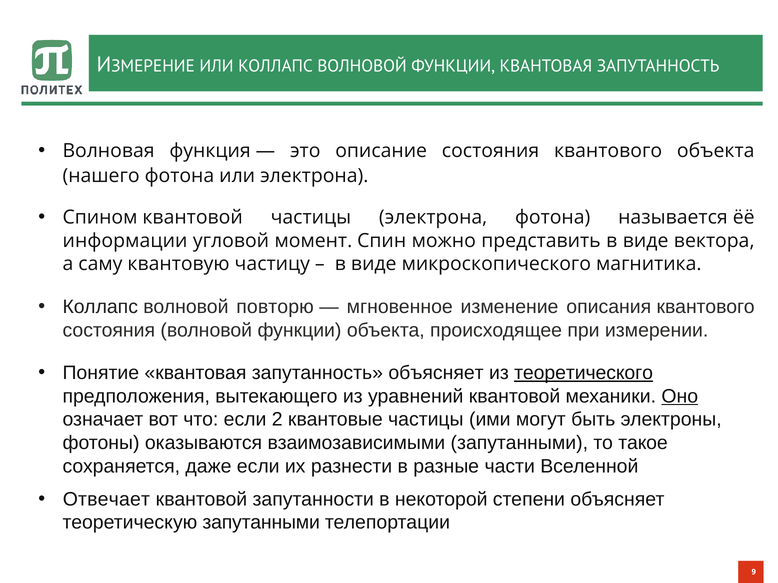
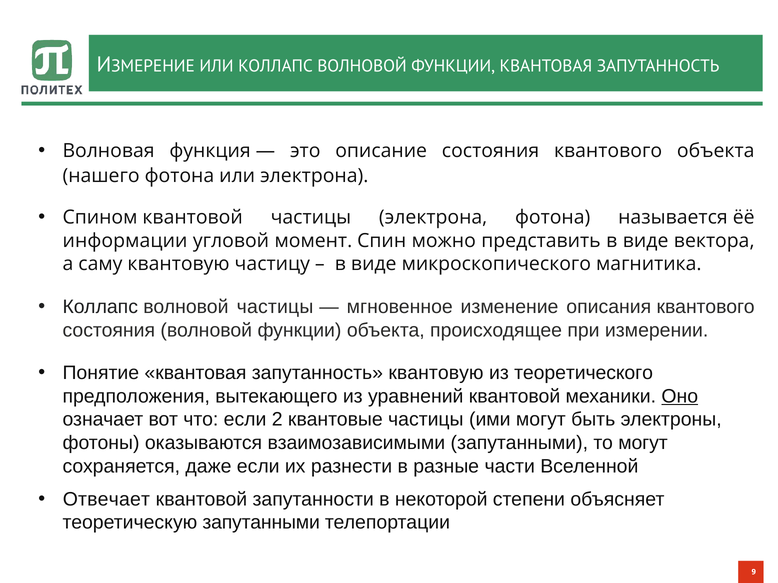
волновой повторю: повторю -> частицы (275, 307)
запутанность объясняет: объясняет -> квантовую (436, 373)
теоретического underline: present -> none (584, 373)
то такое: такое -> могут (643, 443)
